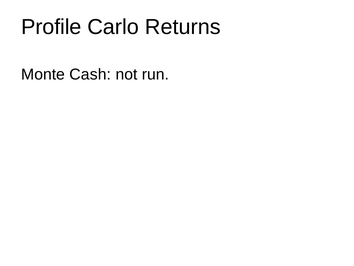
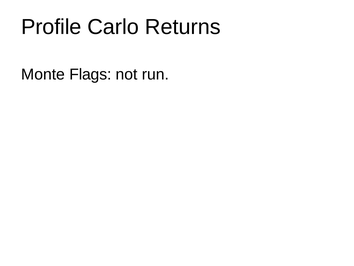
Cash: Cash -> Flags (90, 74)
